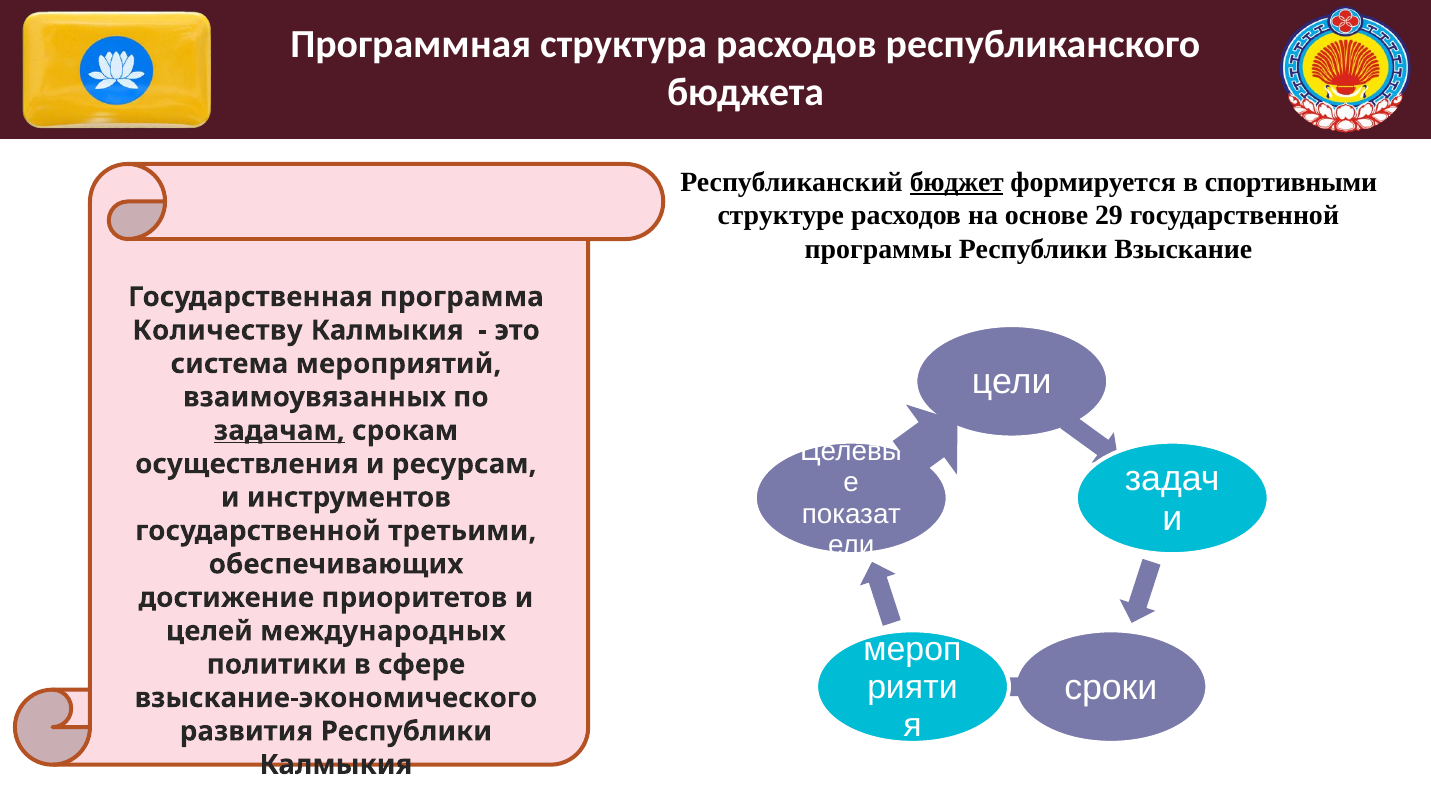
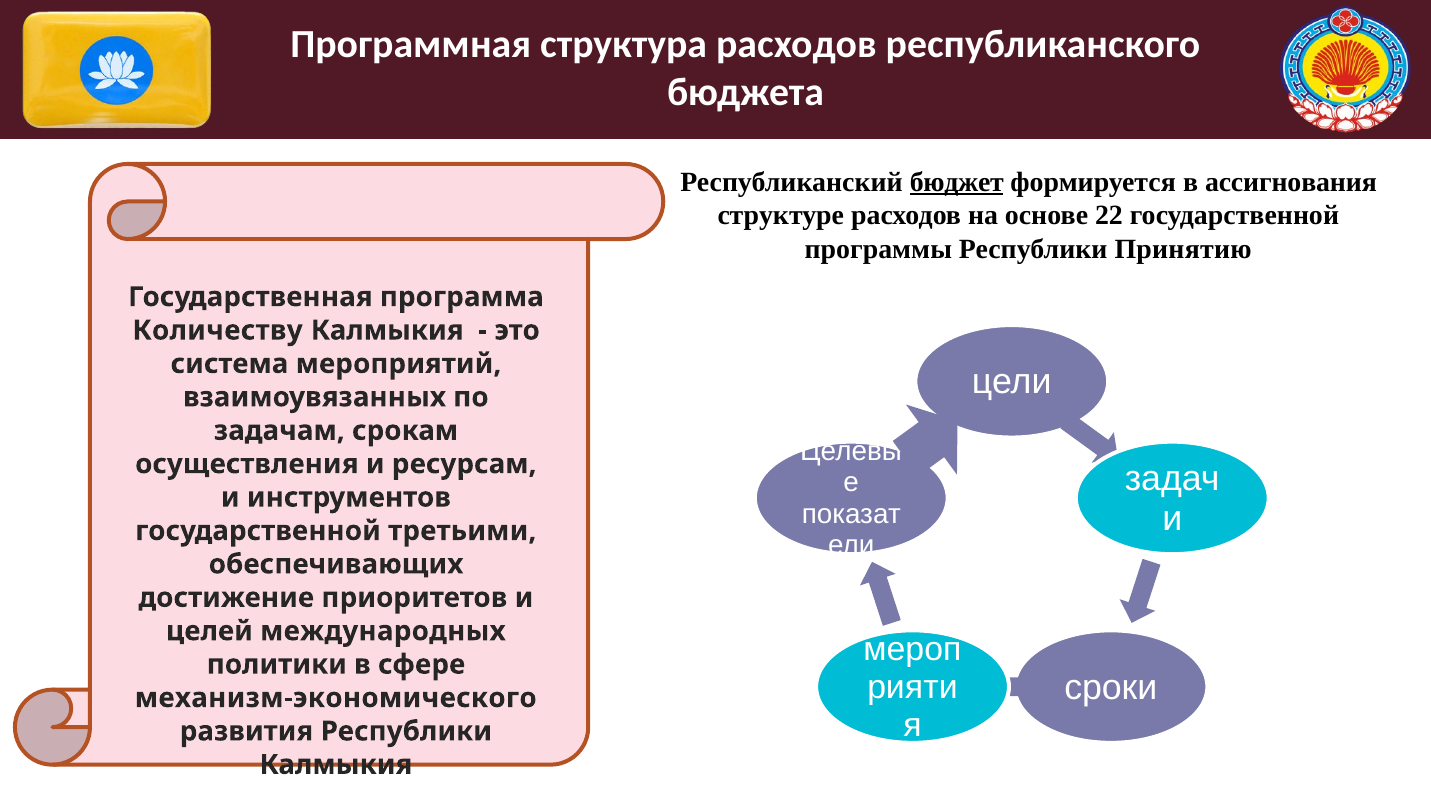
спортивными: спортивными -> ассигнования (1291, 182)
29: 29 -> 22 (1109, 216)
Взыскание: Взыскание -> Принятию (1183, 249)
задачам underline: present -> none (279, 431)
взыскание-экономического: взыскание-экономического -> механизм-экономического (336, 698)
